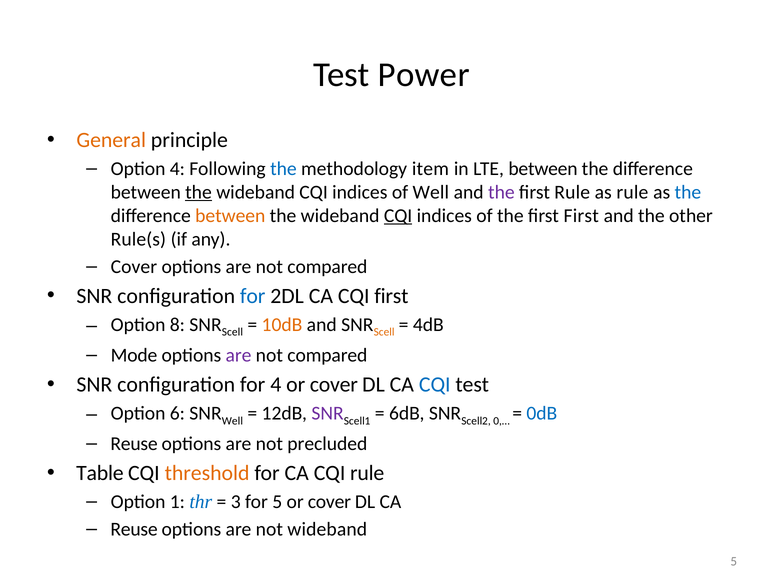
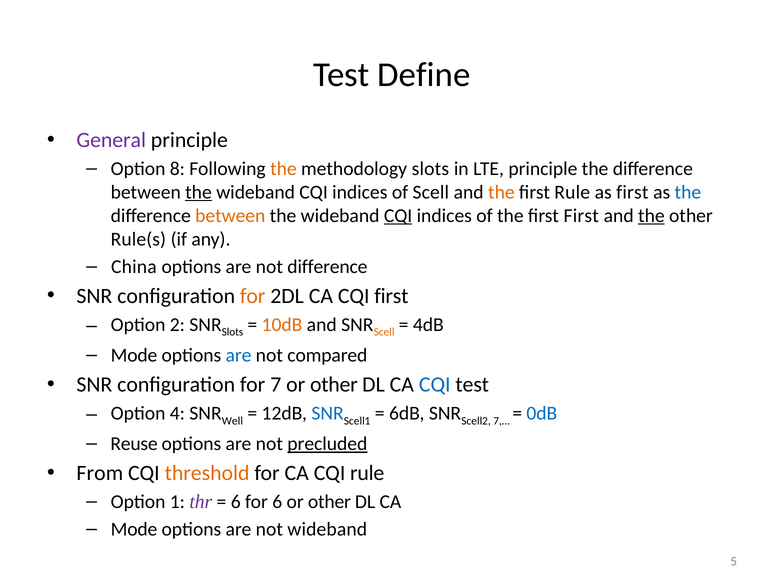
Power: Power -> Define (424, 75)
General colour: orange -> purple (111, 140)
Option 4: 4 -> 8 (177, 169)
the colour: blue -> orange (283, 169)
methodology item: item -> slots (430, 169)
LTE between: between -> principle (543, 169)
of Well: Well -> Scell (431, 192)
the colour: purple -> orange (501, 192)
as rule: rule -> first (632, 192)
the underline: none -> present (651, 216)
Cover: Cover -> China (134, 267)
compared: compared -> difference (327, 267)
for colour: blue -> orange (253, 296)
8: 8 -> 2 (177, 325)
Scell: Scell -> Slots (233, 332)
are colour: purple -> blue (239, 355)
for 4: 4 -> 7 (276, 385)
cover: cover -> other (334, 385)
6: 6 -> 4 (177, 413)
SNR colour: purple -> blue (328, 413)
0,…: 0,… -> 7,… (502, 421)
precluded underline: none -> present (327, 444)
Table: Table -> From (100, 473)
thr colour: blue -> purple (201, 502)
3: 3 -> 6 (236, 502)
for 5: 5 -> 6 (277, 502)
cover: cover -> other (329, 502)
Reuse: Reuse -> Mode (134, 529)
